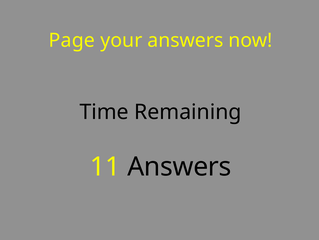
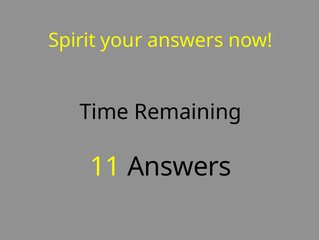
Page: Page -> Spirit (72, 40)
